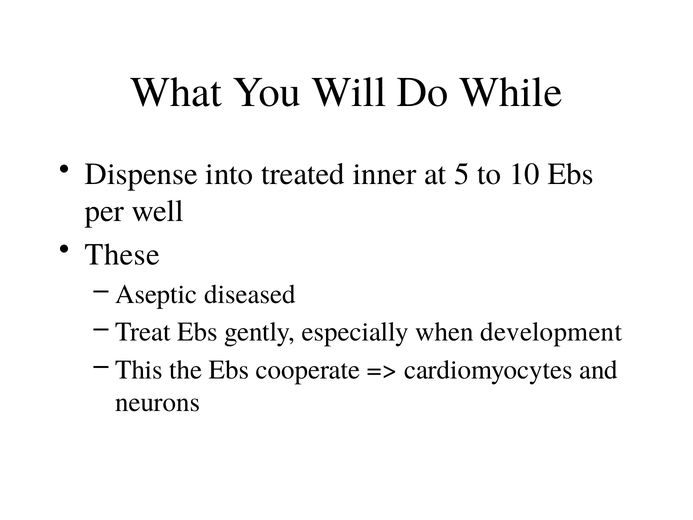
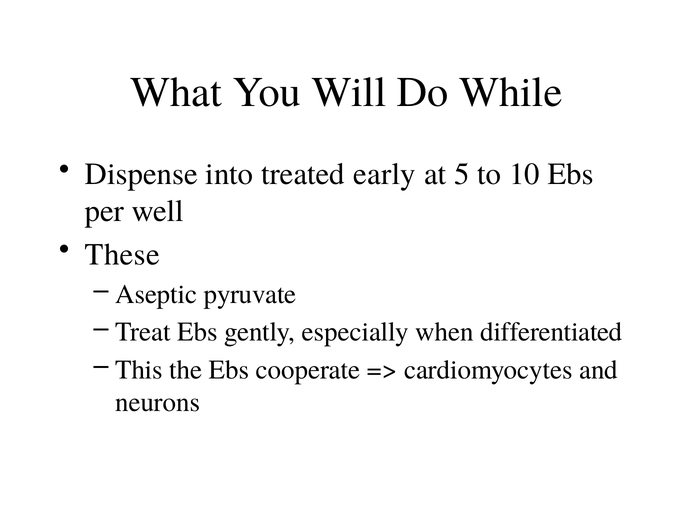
inner: inner -> early (384, 174)
diseased: diseased -> pyruvate (250, 294)
development: development -> differentiated (551, 332)
